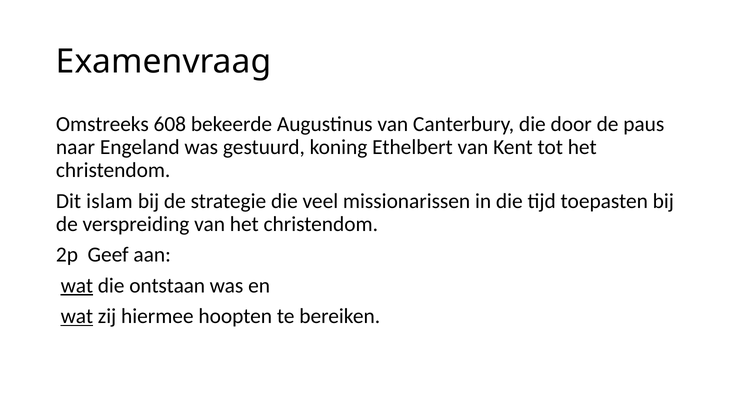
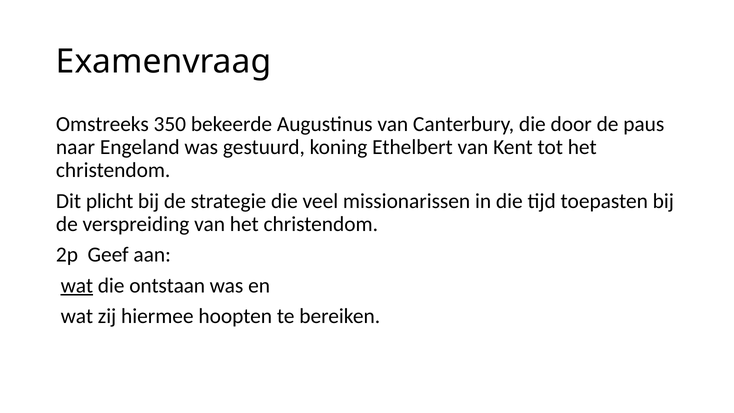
608: 608 -> 350 (170, 124)
islam: islam -> plicht (110, 201)
wat underline: present -> none (77, 316)
